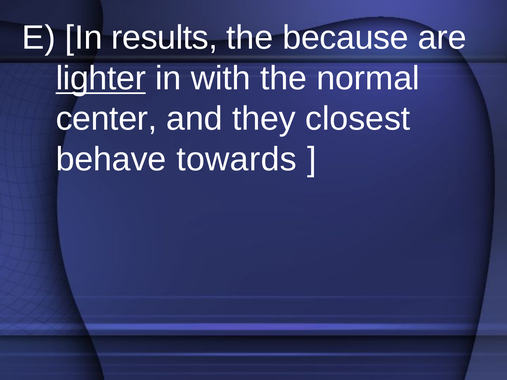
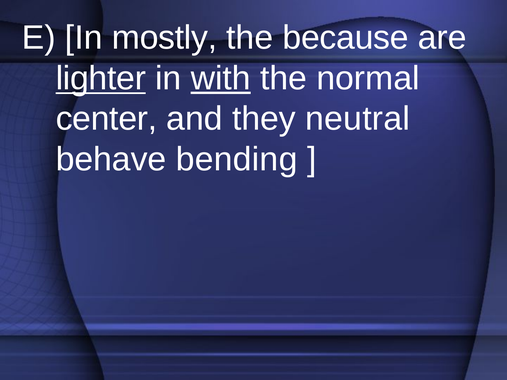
results: results -> mostly (165, 38)
with underline: none -> present (221, 78)
closest: closest -> neutral (358, 119)
towards: towards -> bending (237, 159)
